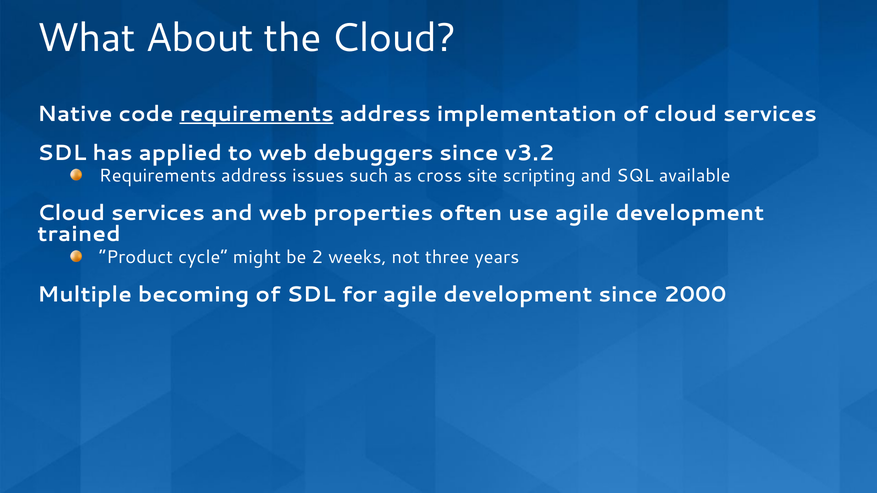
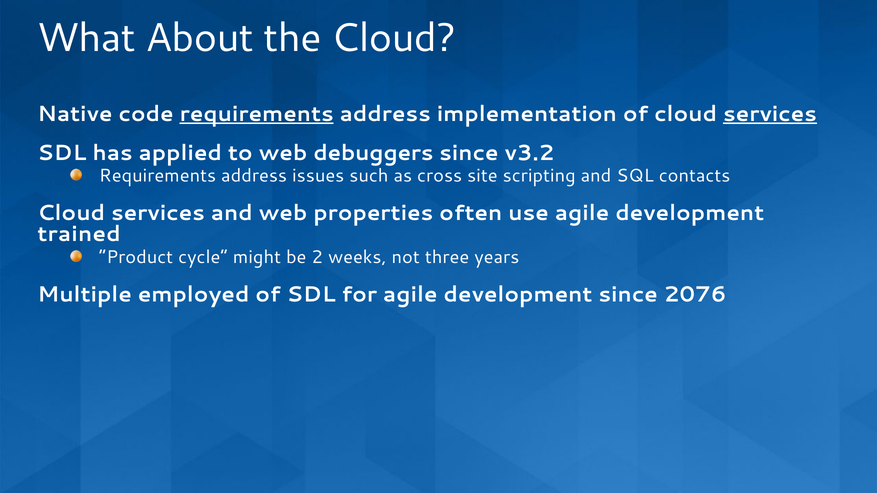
services underline: none -> present (770, 114)
available: available -> contacts (695, 176)
becoming: becoming -> employed (194, 295)
2000: 2000 -> 2076 (695, 295)
